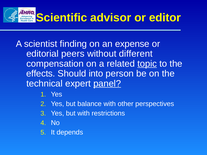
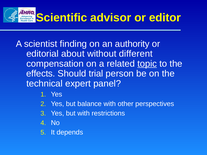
expense: expense -> authority (132, 44)
peers: peers -> about (73, 54)
into: into -> trial (96, 74)
panel underline: present -> none (107, 84)
